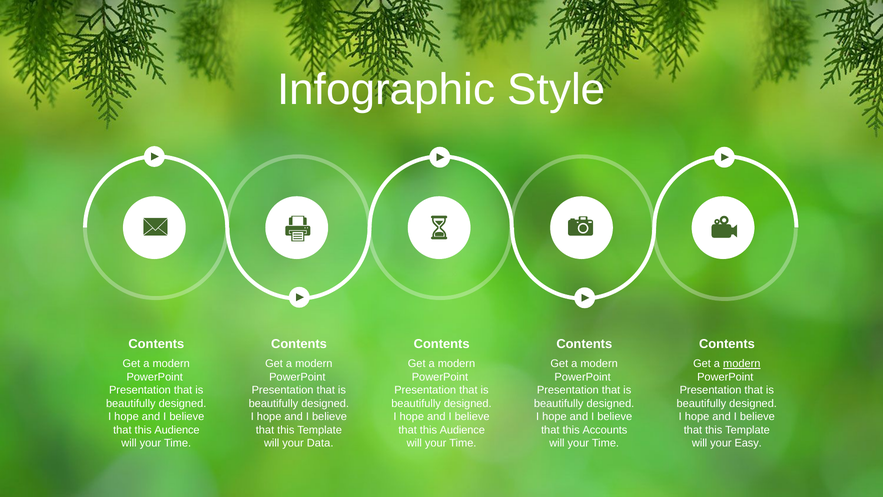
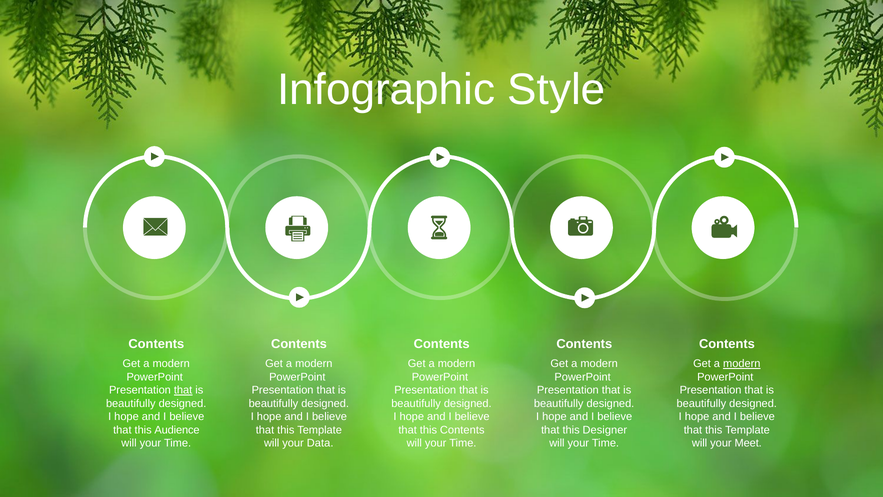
that underline: none -> present (183, 390)
Audience: Audience -> Contents (462, 430)
Accounts: Accounts -> Designer (605, 430)
Easy: Easy -> Meet (748, 443)
